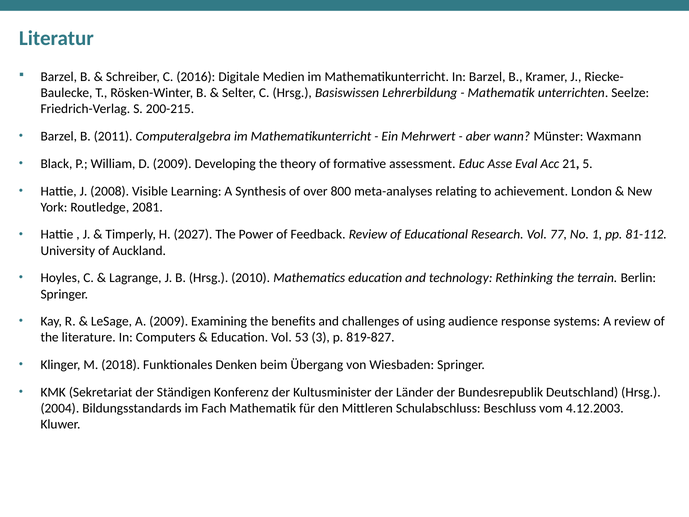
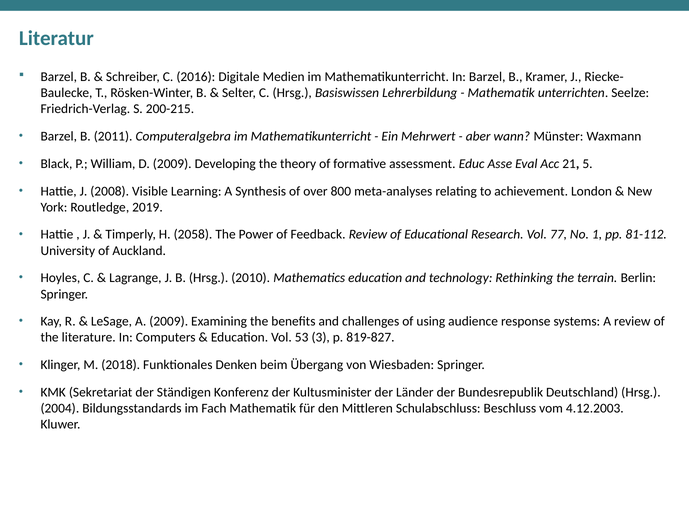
2081: 2081 -> 2019 (147, 207)
2027: 2027 -> 2058 (193, 234)
